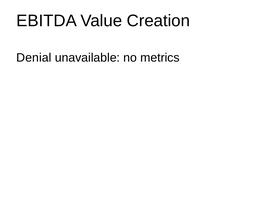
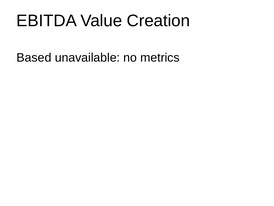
Denial: Denial -> Based (34, 57)
